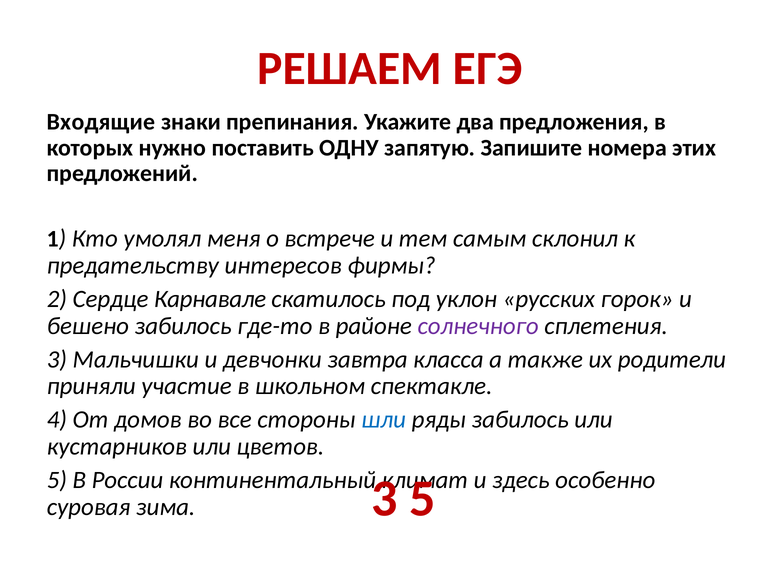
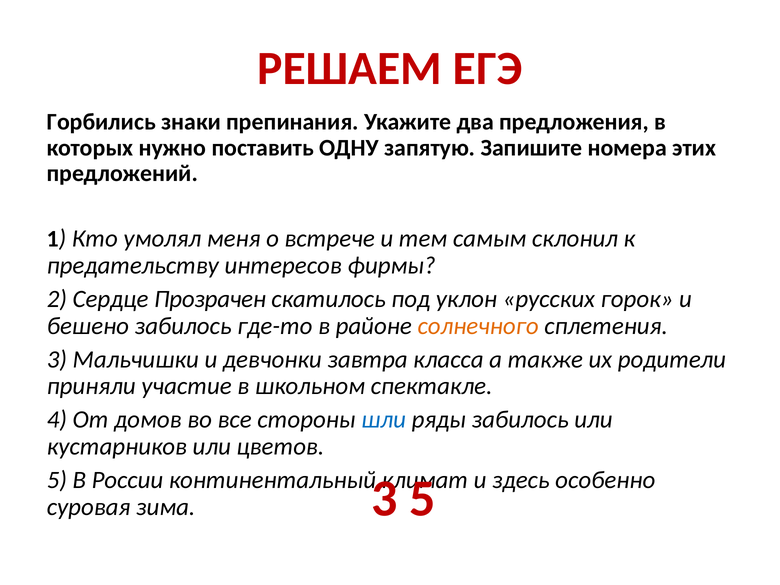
Входящие: Входящие -> Горбились (101, 122)
Карнавале: Карнавале -> Прозрачен (210, 299)
солнечного colour: purple -> orange (478, 326)
